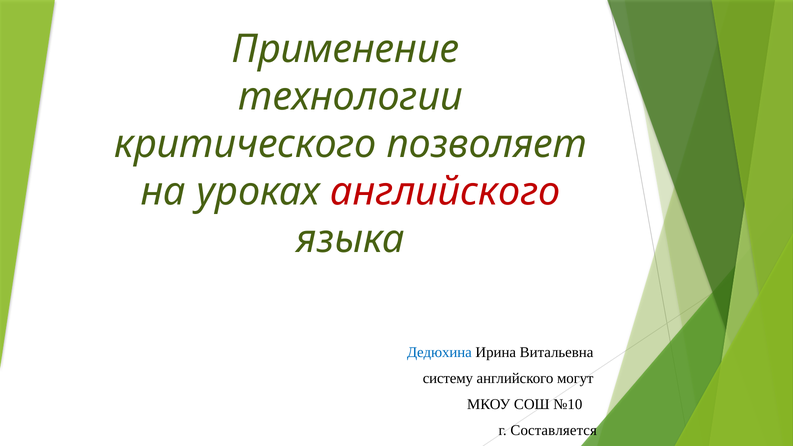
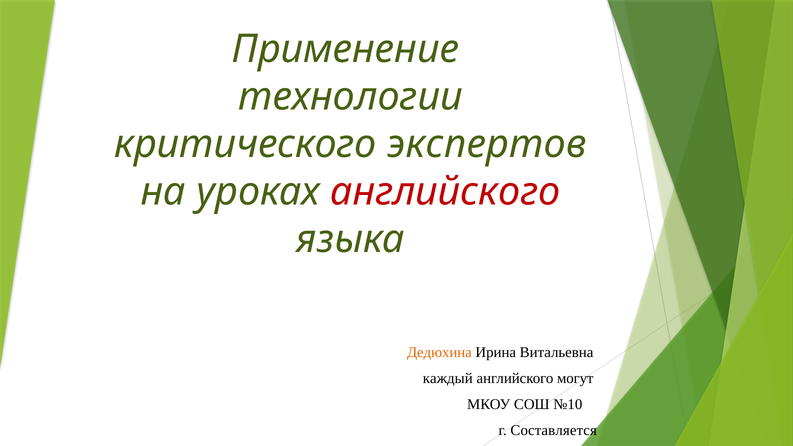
позволяет: позволяет -> экспертов (487, 144)
Дедюхина colour: blue -> orange (439, 352)
систему: систему -> каждый (448, 378)
